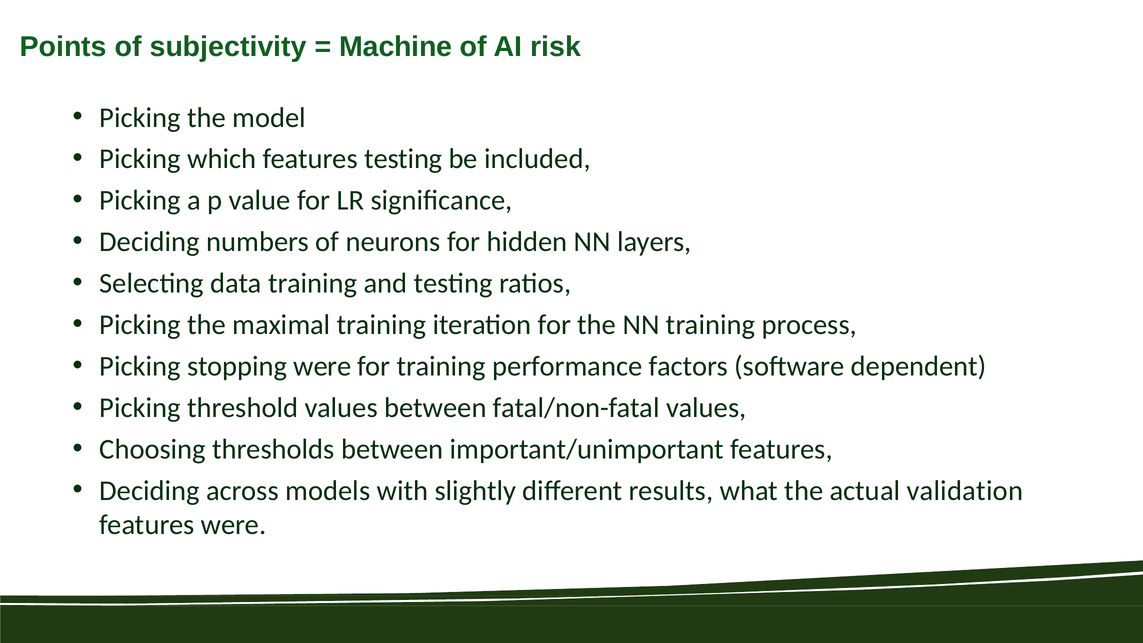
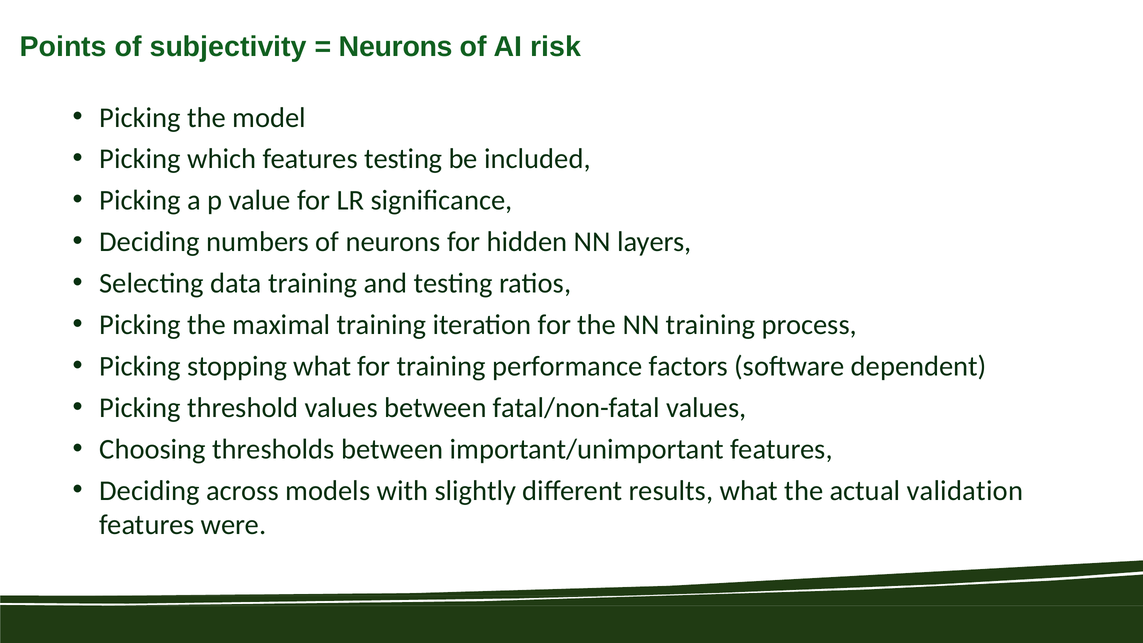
Machine: Machine -> Neurons (396, 47)
stopping were: were -> what (322, 366)
